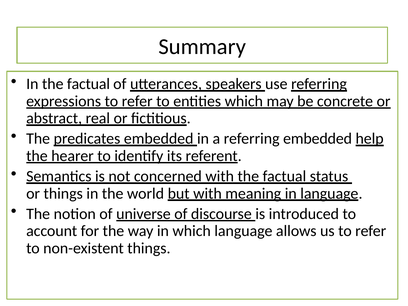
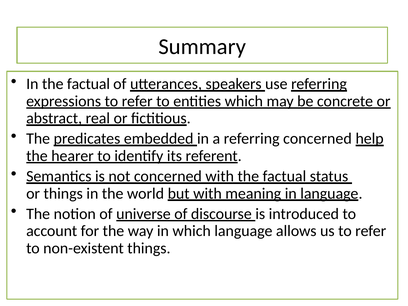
referring embedded: embedded -> concerned (317, 139)
